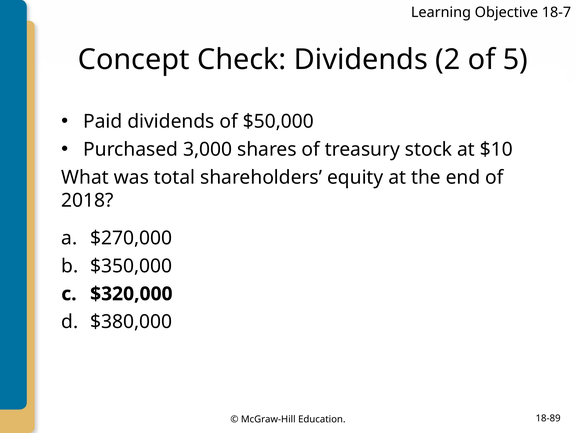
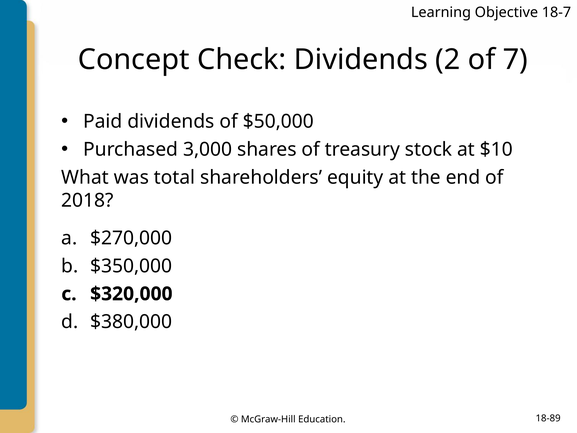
5: 5 -> 7 (515, 60)
